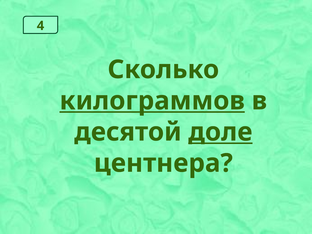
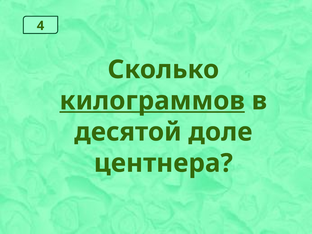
доле underline: present -> none (220, 132)
